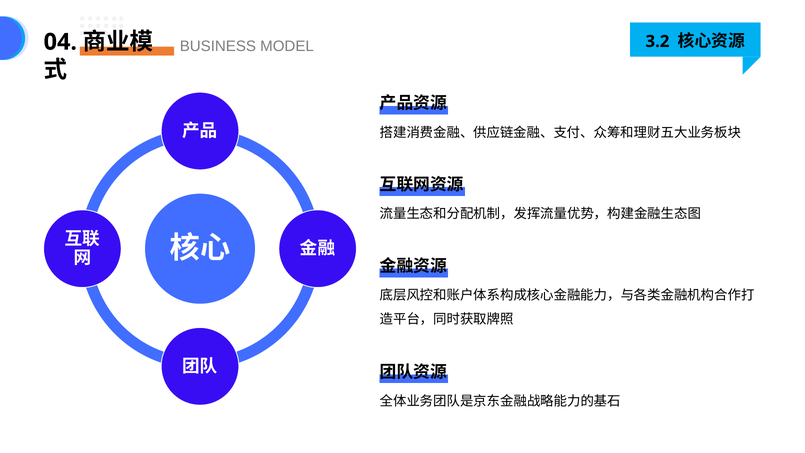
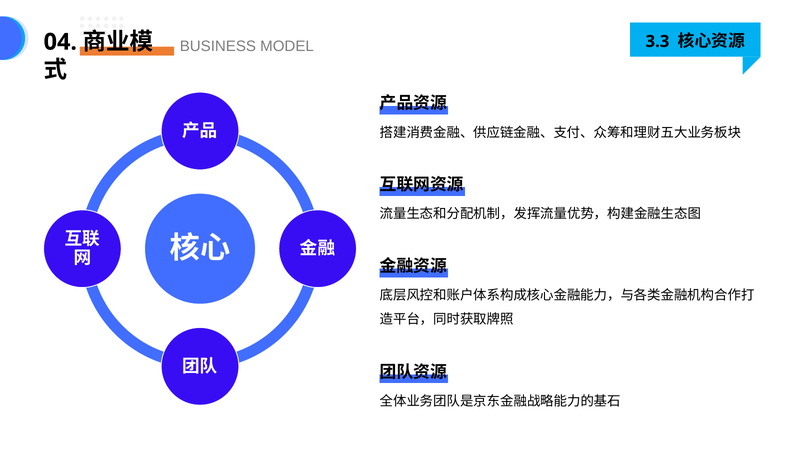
3.2: 3.2 -> 3.3 (657, 41)
